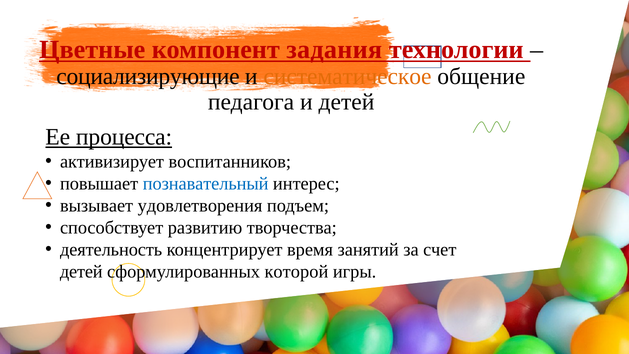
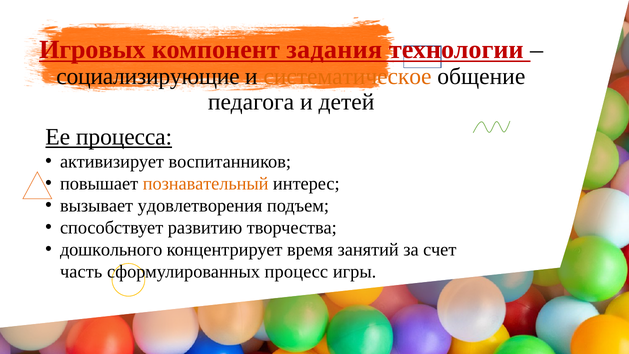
Цветные: Цветные -> Игровых (92, 50)
познавательный colour: blue -> orange (206, 184)
деятельность: деятельность -> дошкольного (111, 250)
детей: детей -> часть (81, 272)
которой: которой -> процесс (296, 272)
